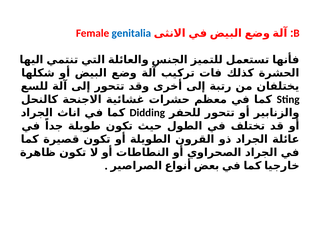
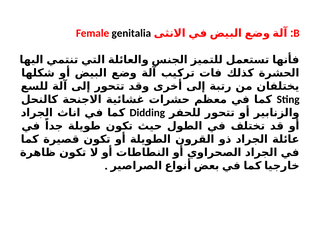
genitalia colour: blue -> black (131, 33)
